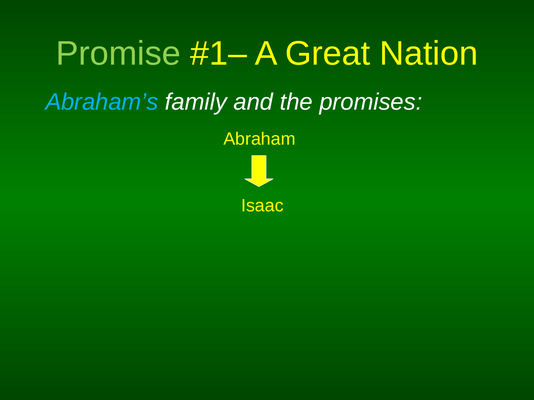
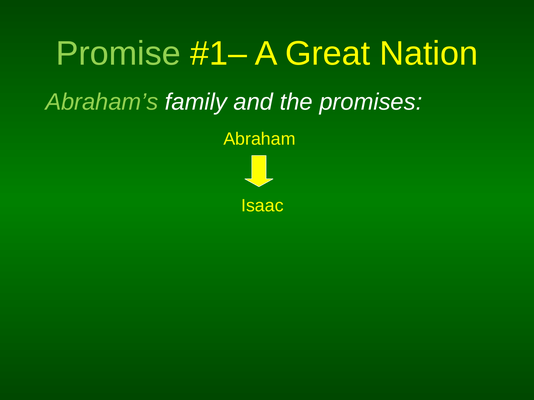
Abraham’s colour: light blue -> light green (102, 102)
